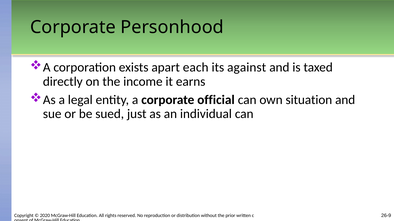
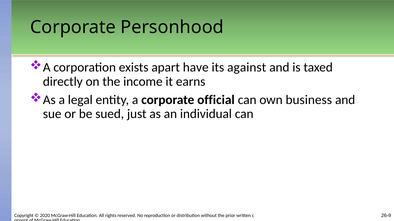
each: each -> have (196, 67)
situation: situation -> business (309, 100)
